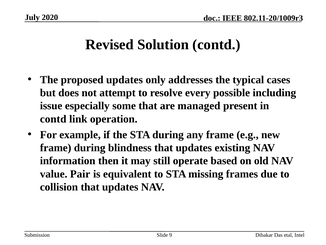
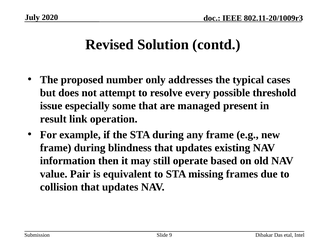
proposed updates: updates -> number (125, 80)
including: including -> threshold (274, 93)
contd: contd -> result (53, 119)
